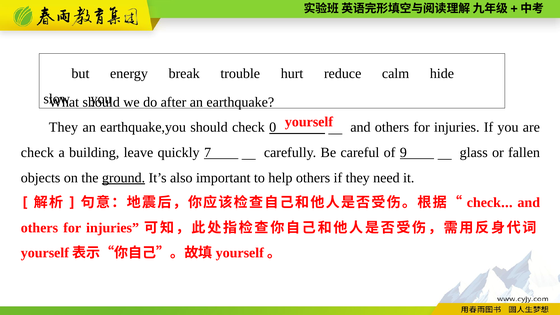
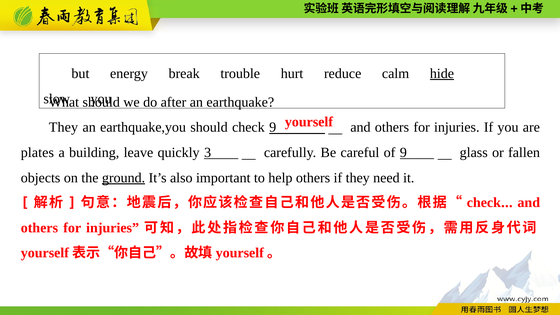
hide underline: none -> present (442, 74)
check 0: 0 -> 9 (273, 127)
check: check -> plates (37, 153)
7: 7 -> 3 (208, 153)
